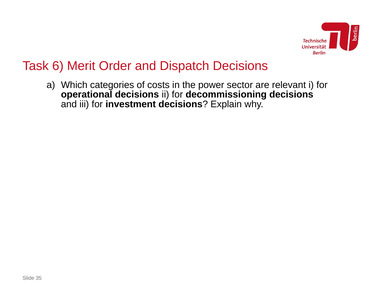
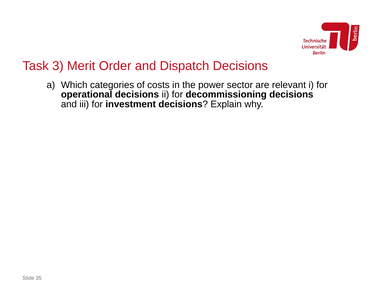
6: 6 -> 3 (58, 66)
